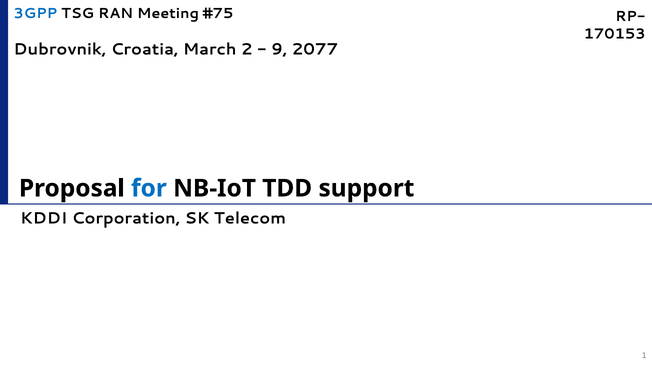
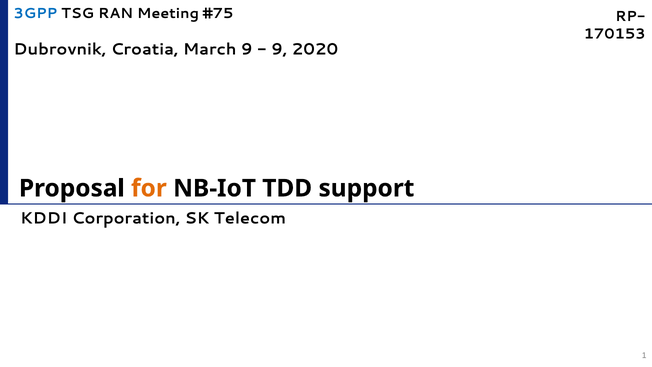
March 2: 2 -> 9 (247, 49)
2077: 2077 -> 2020 (315, 49)
for colour: blue -> orange (149, 188)
